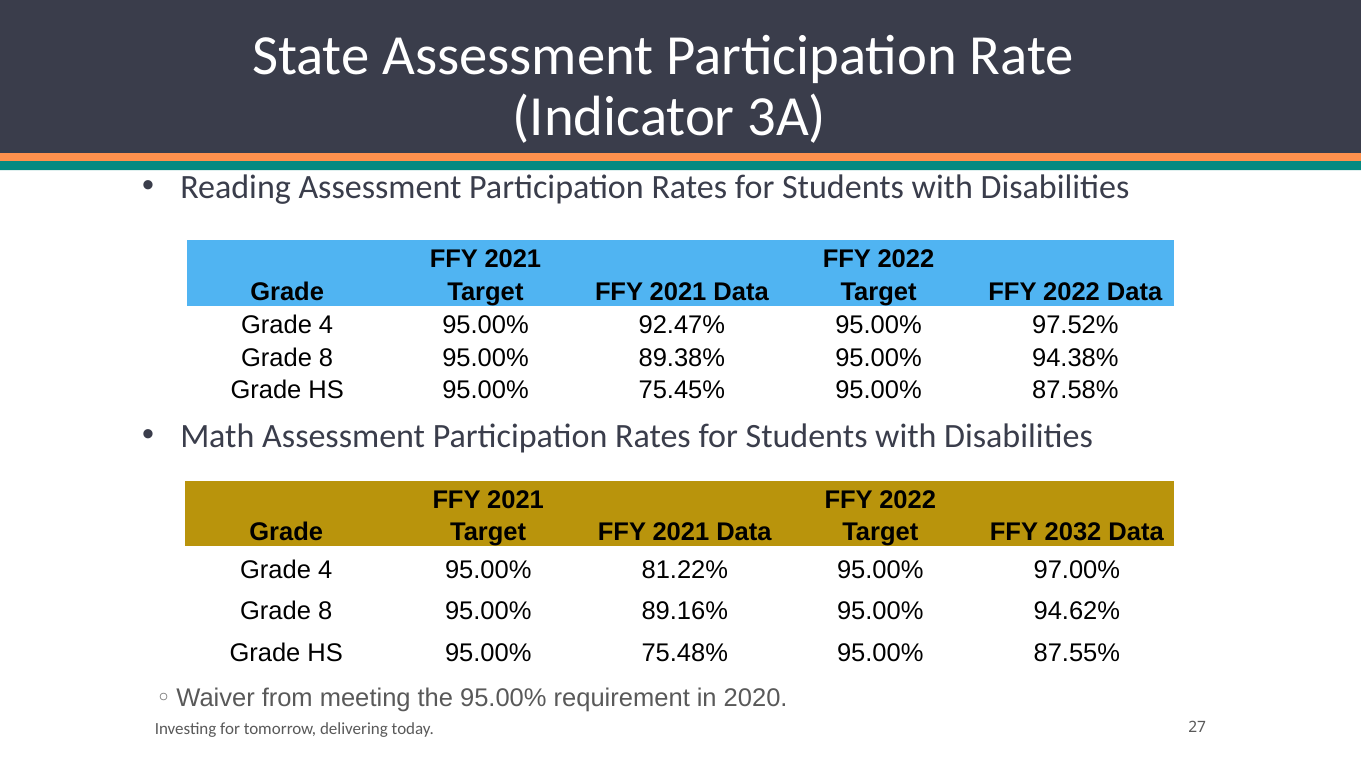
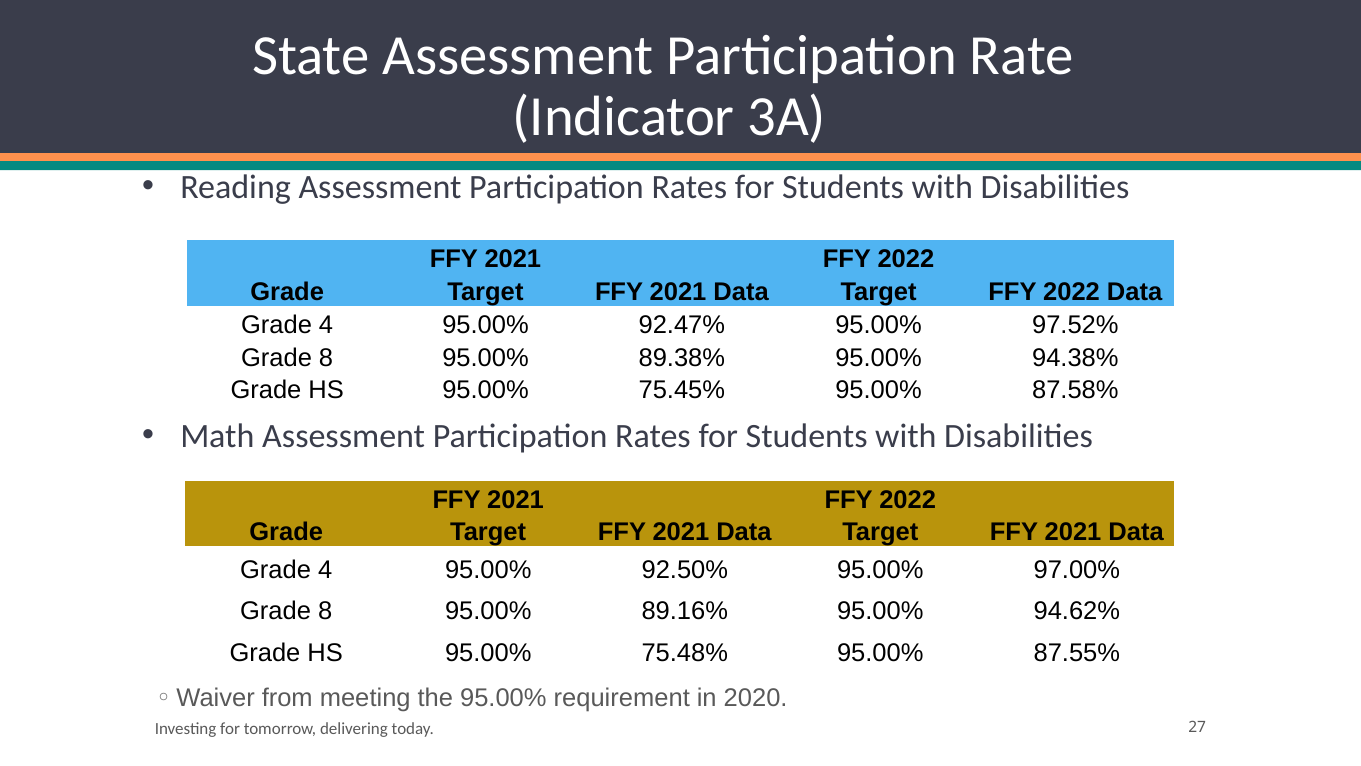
2032: 2032 -> 2021 (1073, 532)
81.22%: 81.22% -> 92.50% (685, 569)
